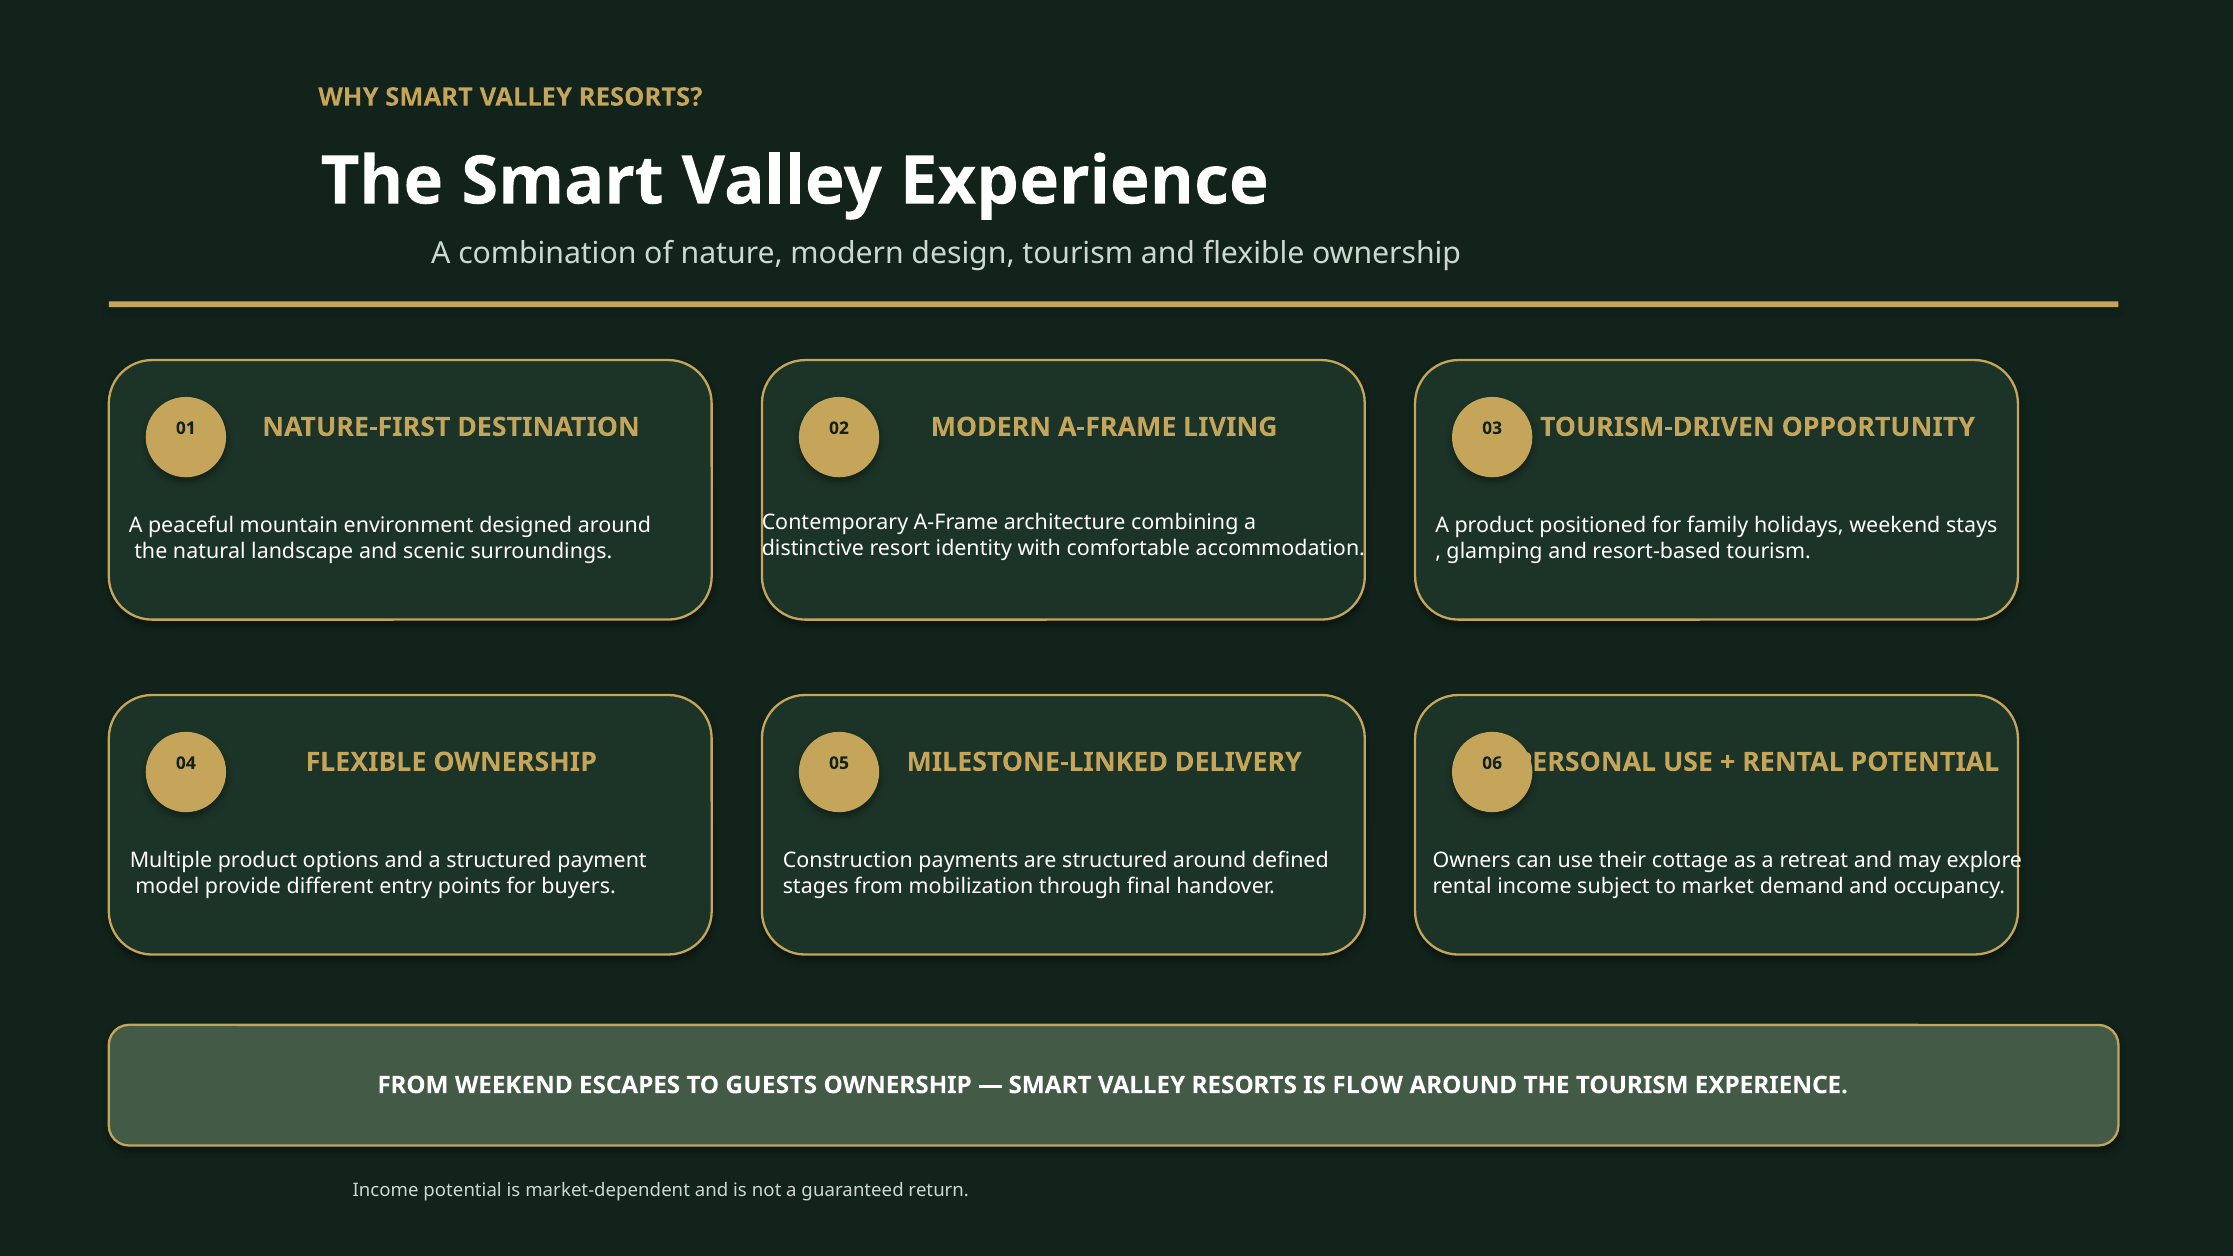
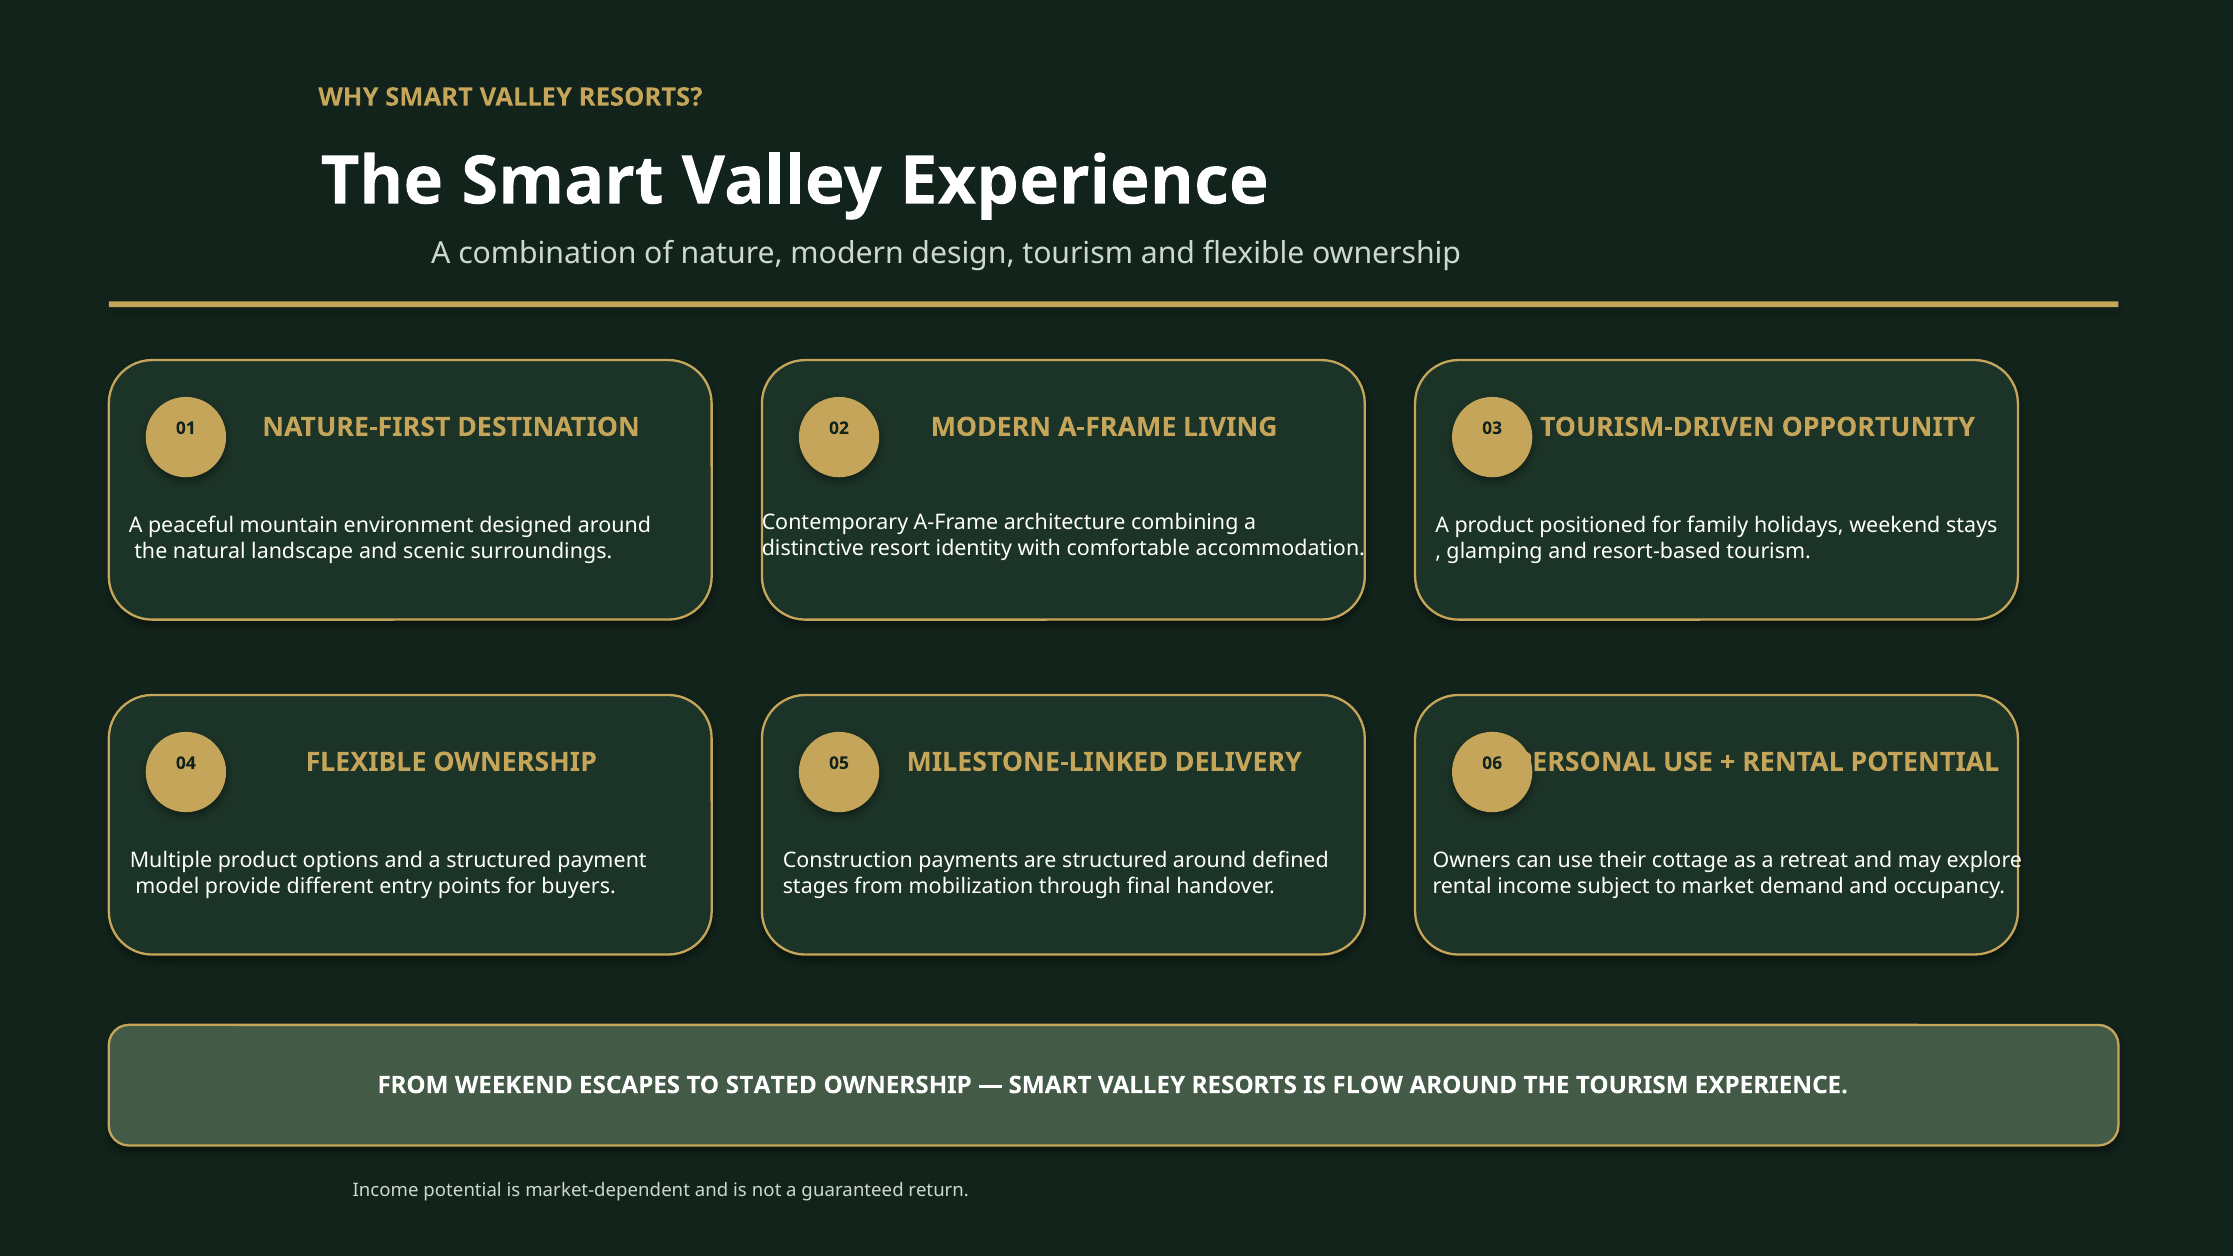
GUESTS: GUESTS -> STATED (771, 1085)
